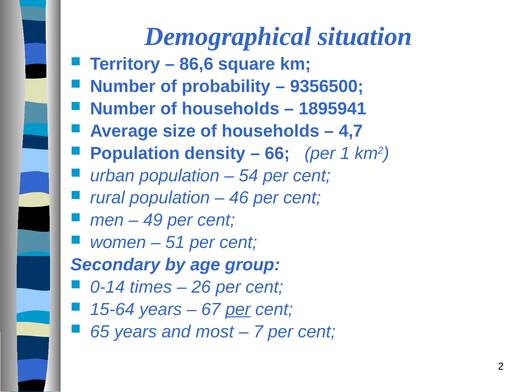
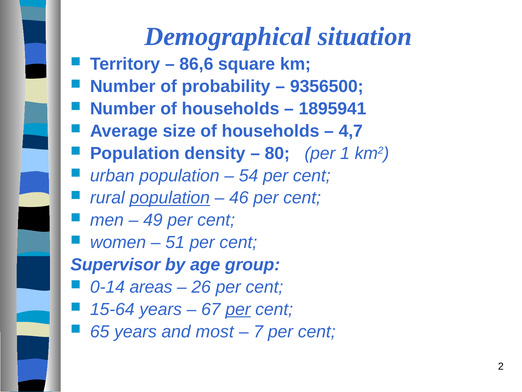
66: 66 -> 80 (277, 153)
population underline: none -> present (170, 198)
Secondary: Secondary -> Supervisor (115, 264)
times: times -> areas (151, 287)
